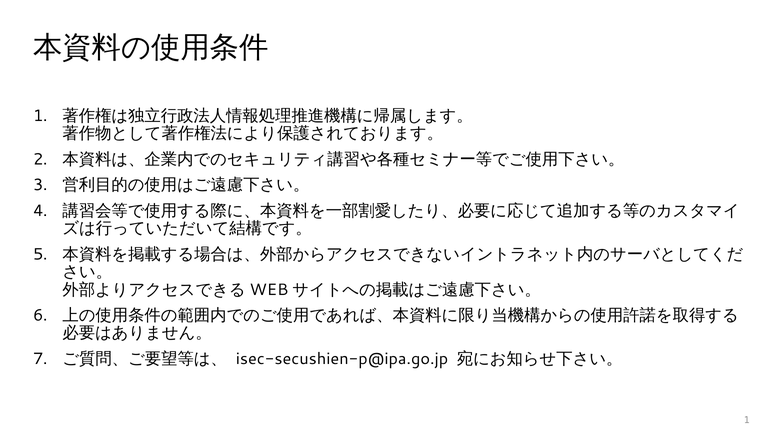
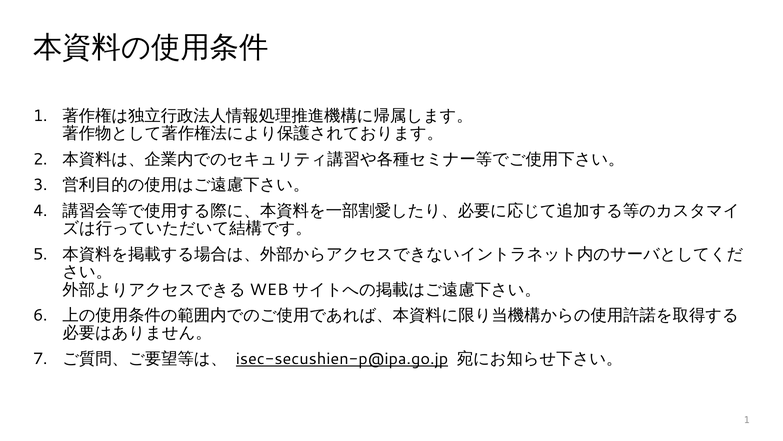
isec-secushien-p@ipa.go.jp underline: none -> present (342, 358)
